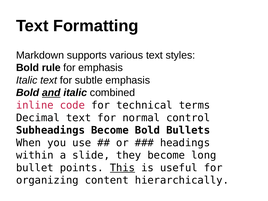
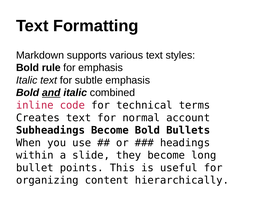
Decimal: Decimal -> Creates (38, 118)
control: control -> account (188, 118)
This underline: present -> none (122, 168)
